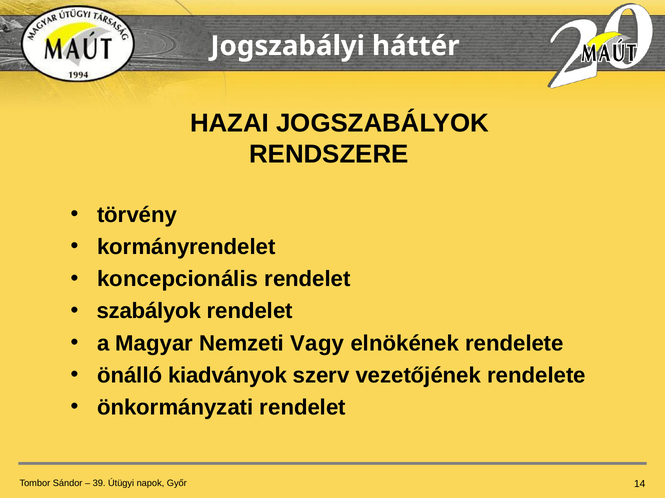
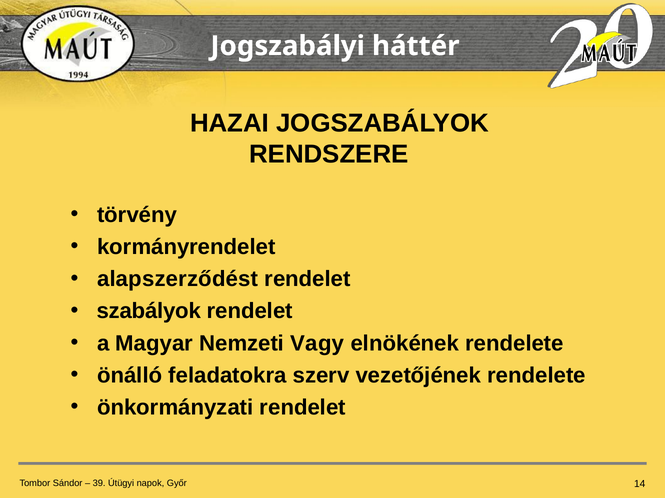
koncepcionális: koncepcionális -> alapszerződést (178, 279)
kiadványok: kiadványok -> feladatokra (227, 376)
